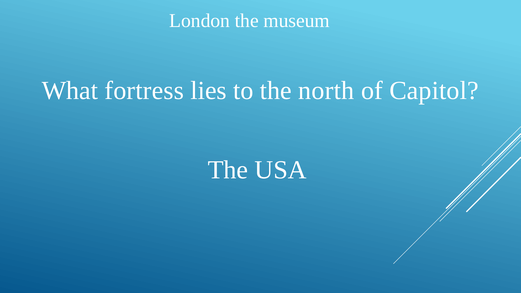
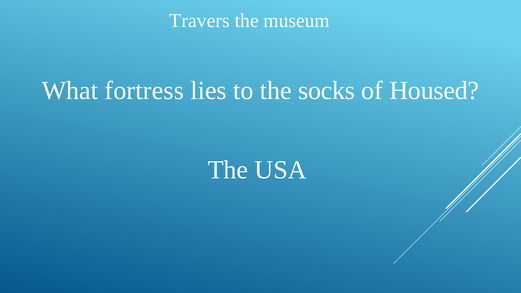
London: London -> Travers (200, 21)
north: north -> socks (327, 91)
Capitol: Capitol -> Housed (434, 91)
